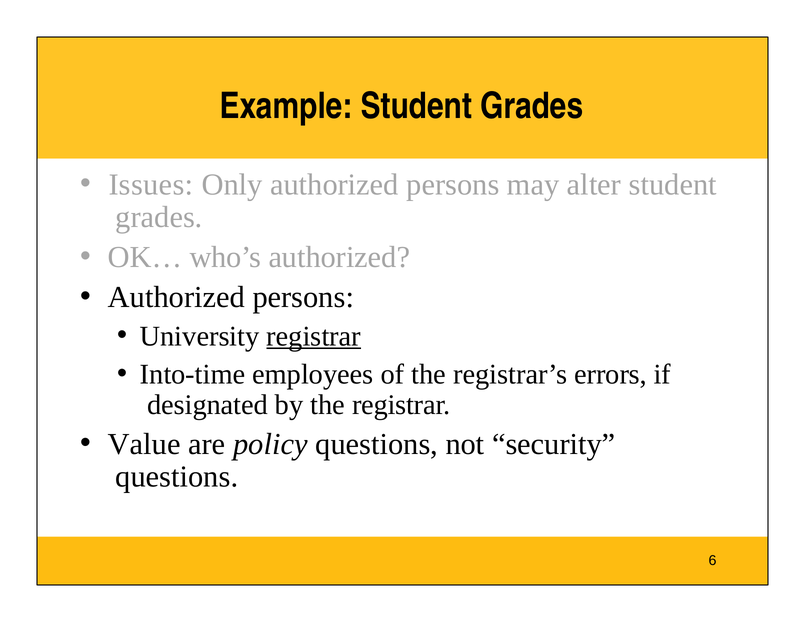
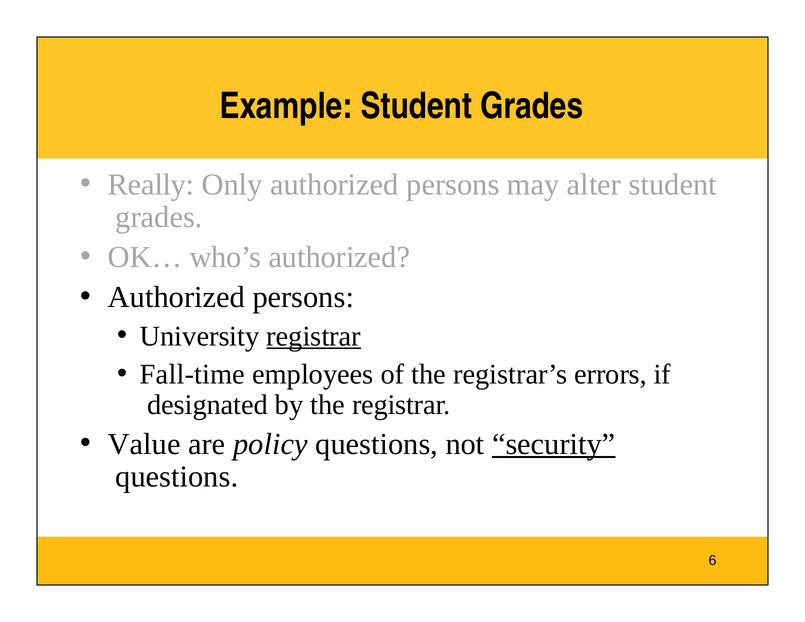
Issues: Issues -> Really (151, 184)
Into-time: Into-time -> Fall-time (192, 374)
security underline: none -> present (554, 444)
